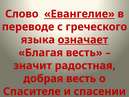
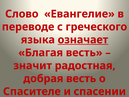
Евангелие underline: present -> none (79, 14)
